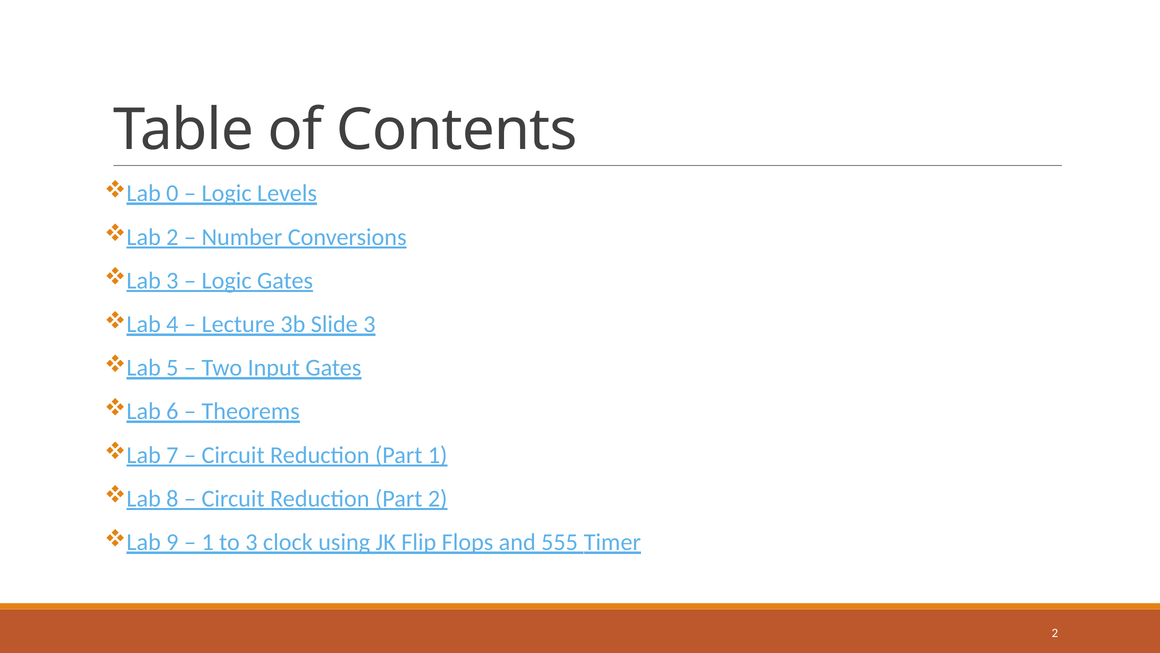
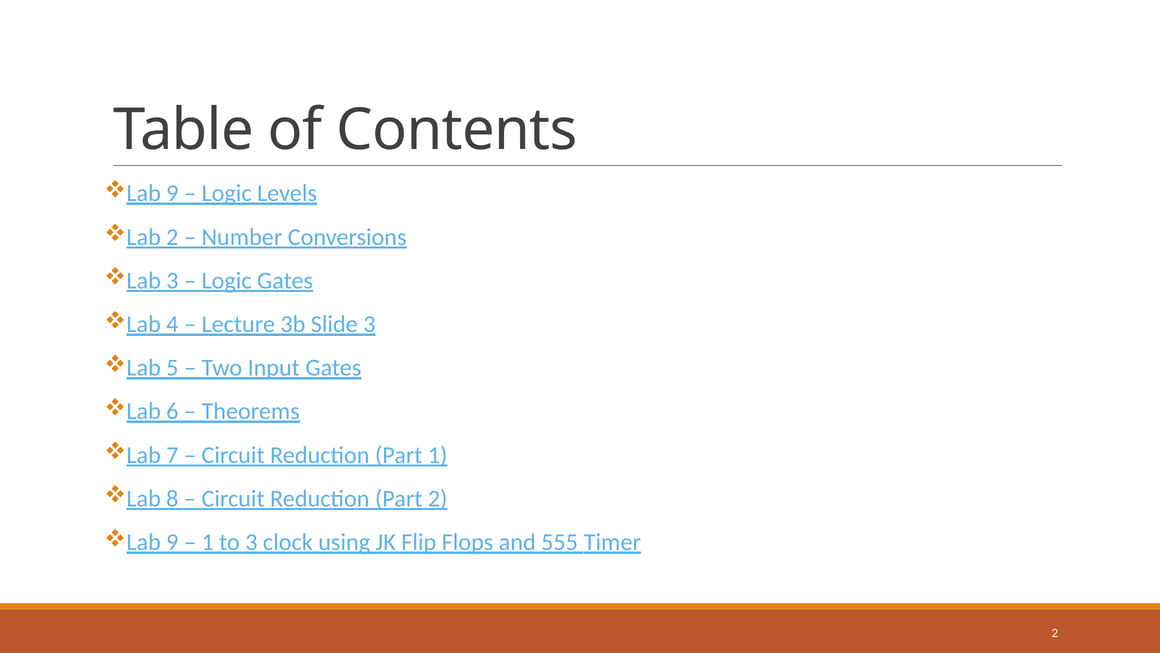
0: 0 -> 9 (172, 193)
